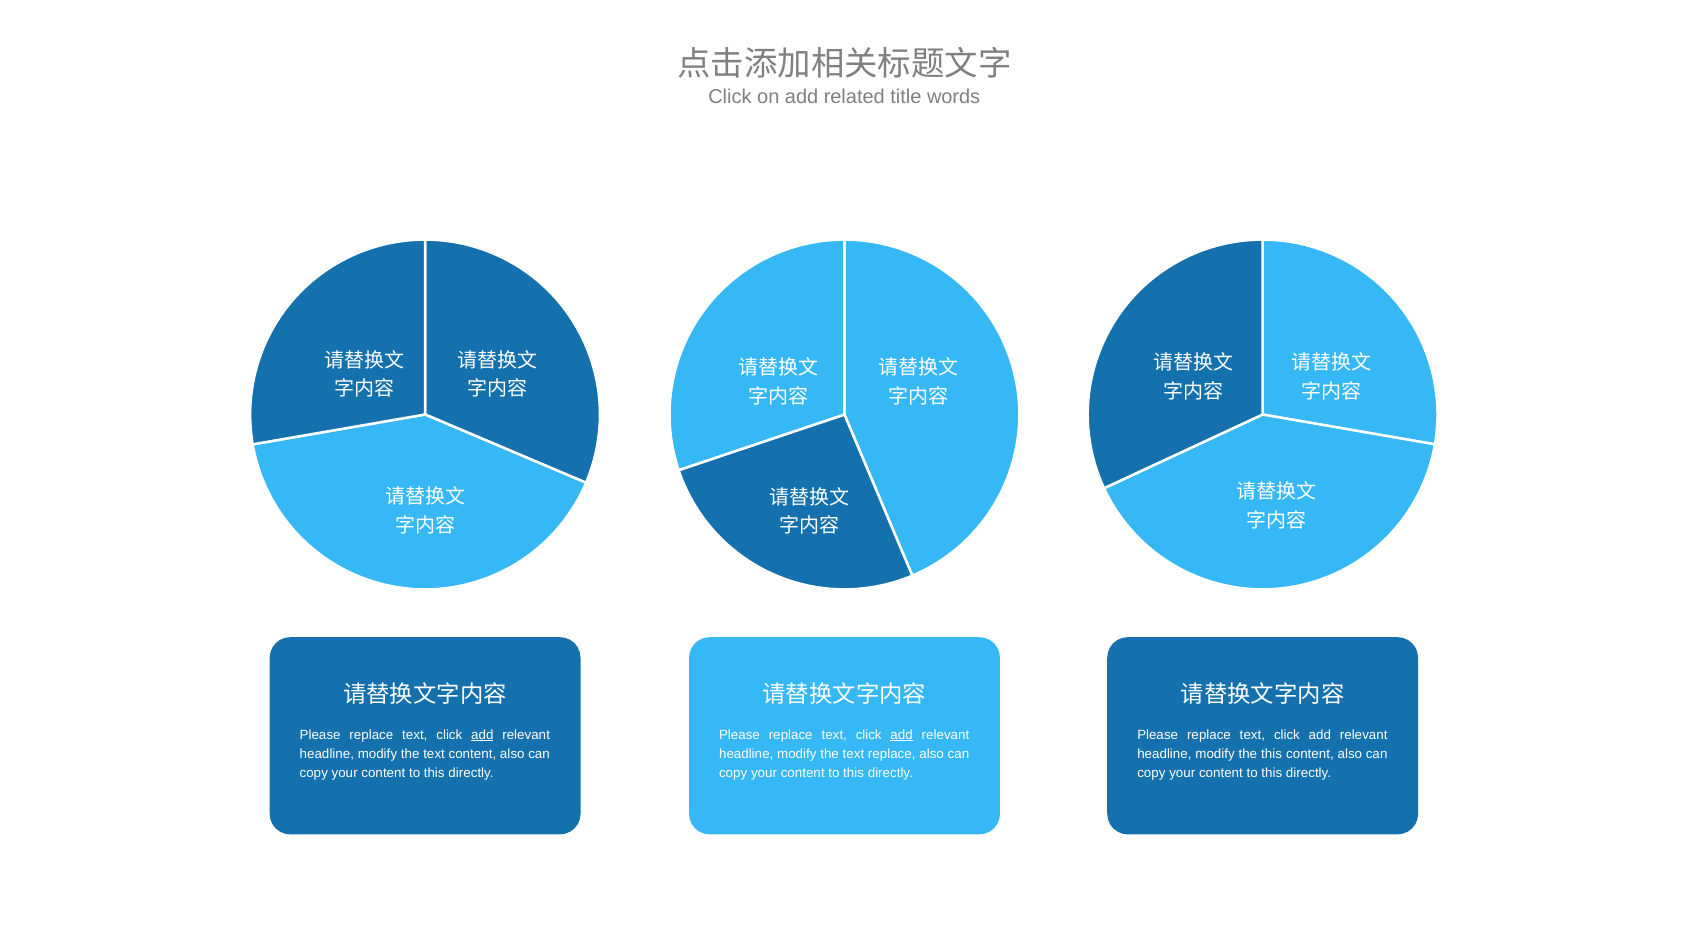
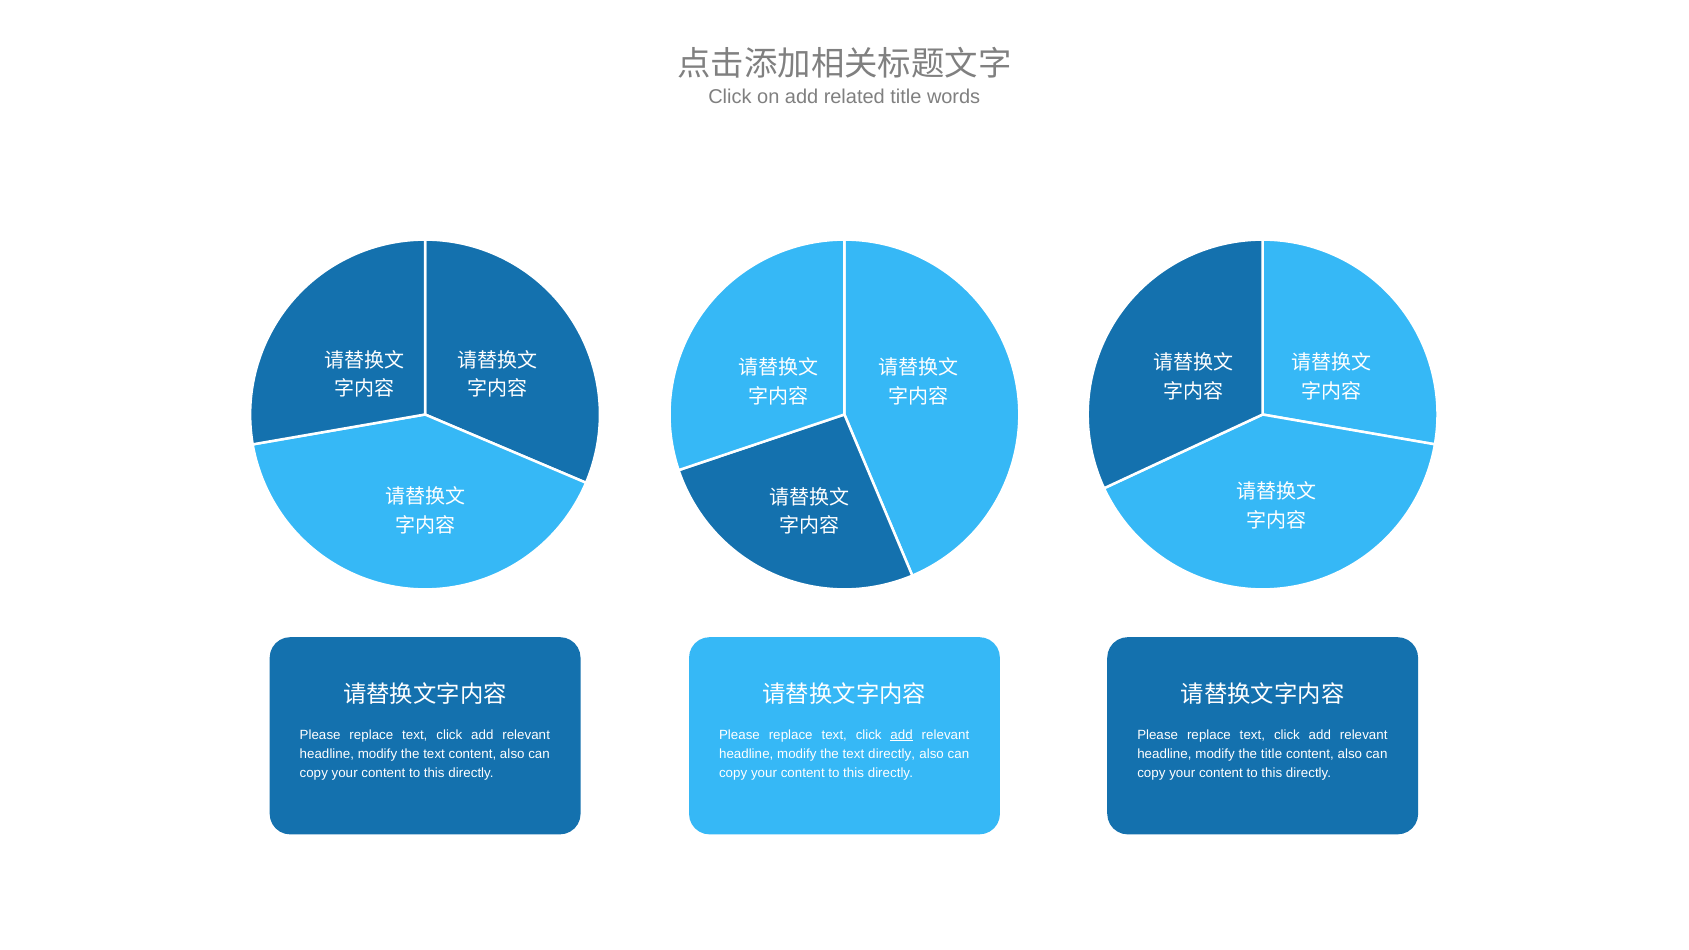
add underline: present -> none (482, 735)
text replace: replace -> directly (892, 754)
the this: this -> title (1272, 754)
